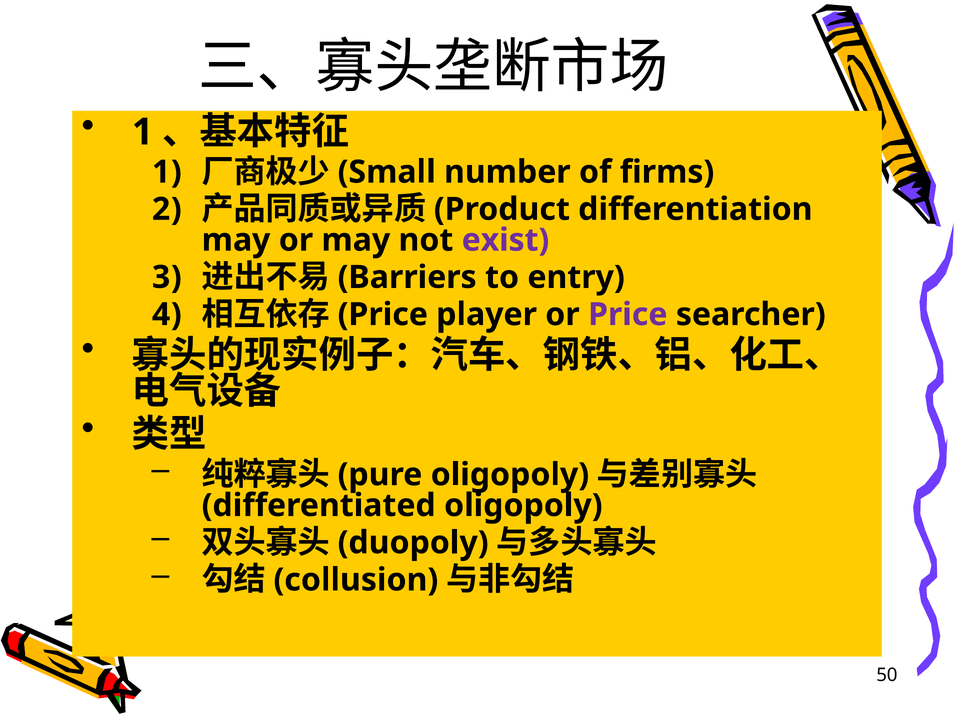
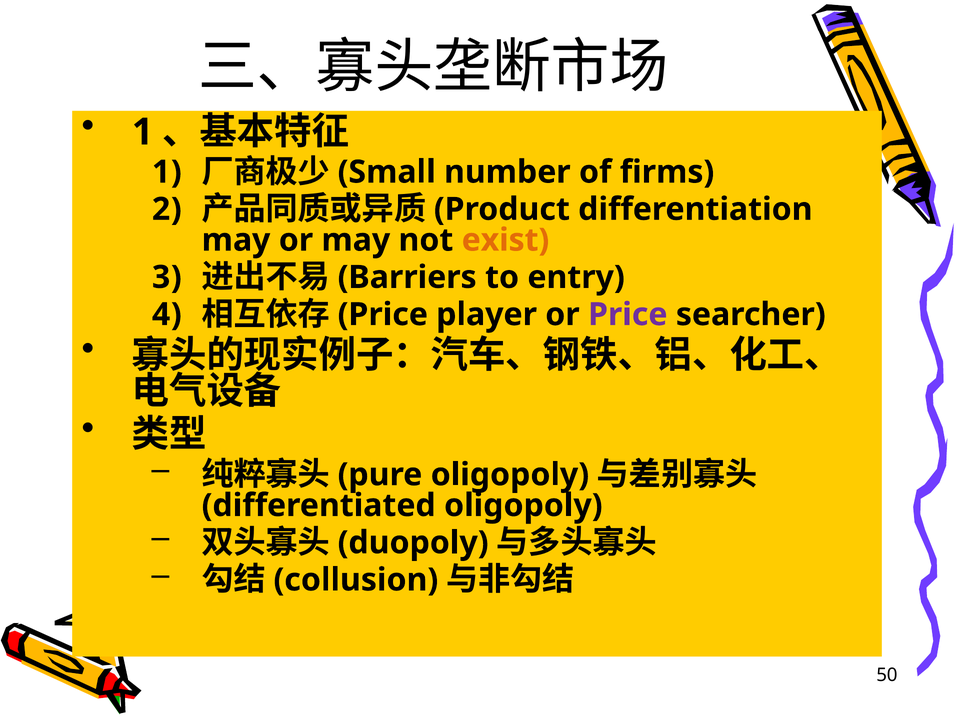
exist colour: purple -> orange (505, 240)
